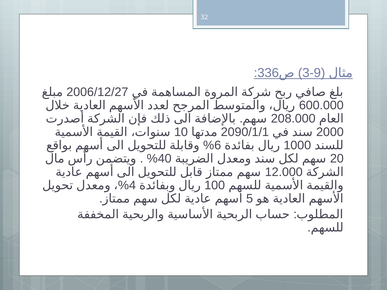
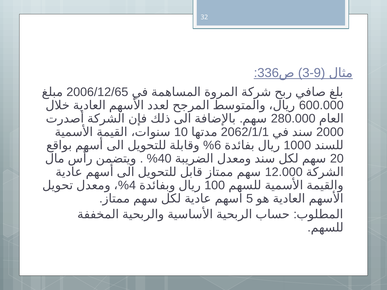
2006/12/27: 2006/12/27 -> 2006/12/65 (97, 92)
208.000: 208.000 -> 280.000 (293, 119)
2090/1/1: 2090/1/1 -> 2062/1/1 (245, 132)
